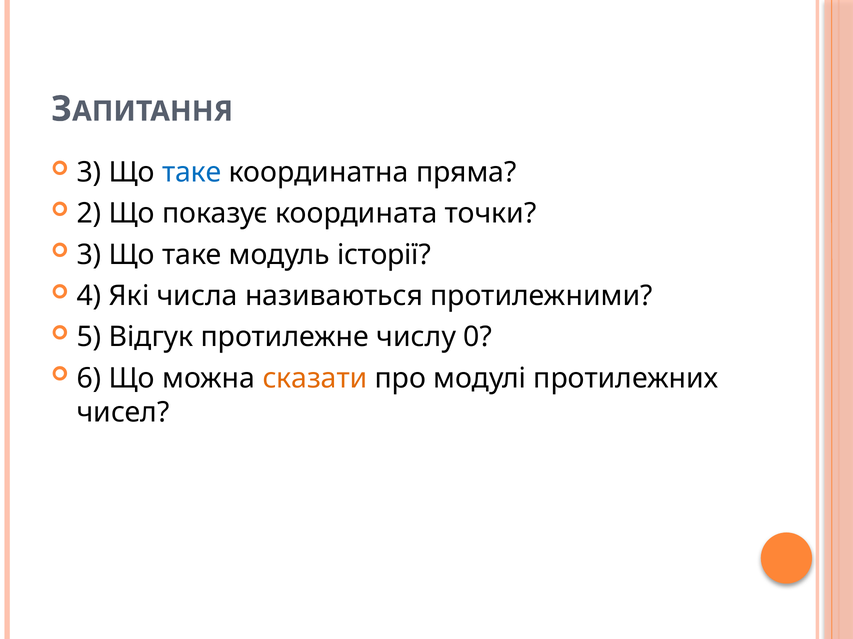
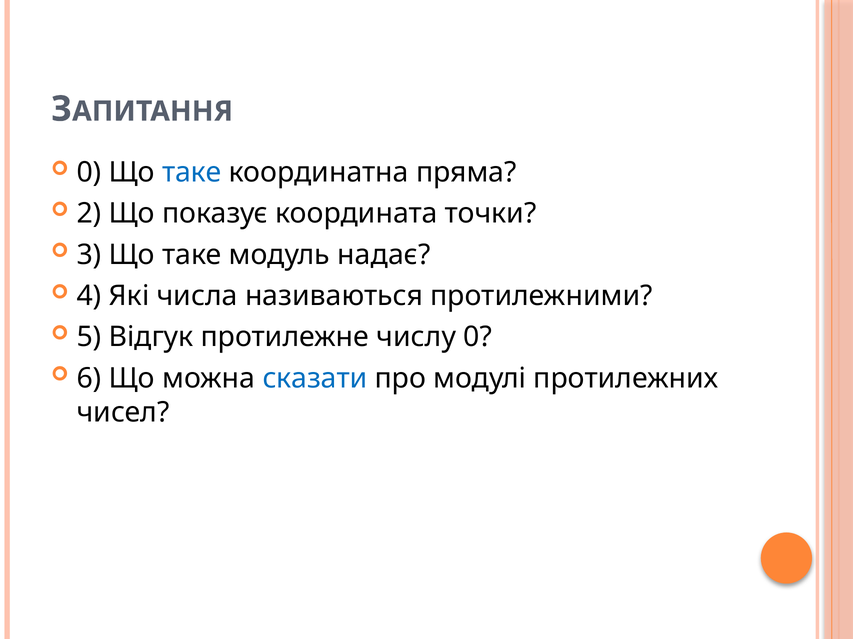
3: 3 -> 0 (89, 173)
історії: історії -> надає (384, 255)
сказати colour: orange -> blue (315, 379)
